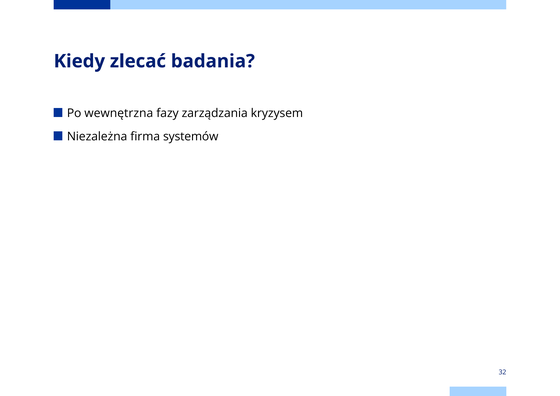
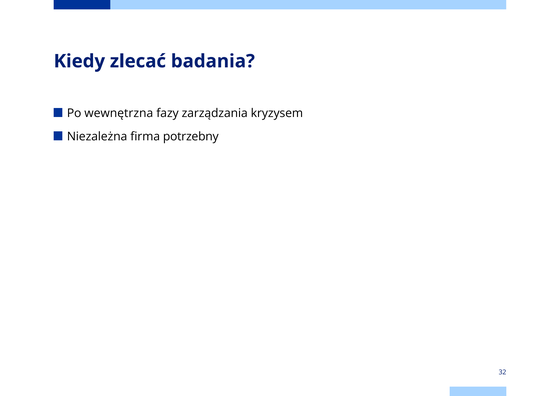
systemów: systemów -> potrzebny (191, 137)
